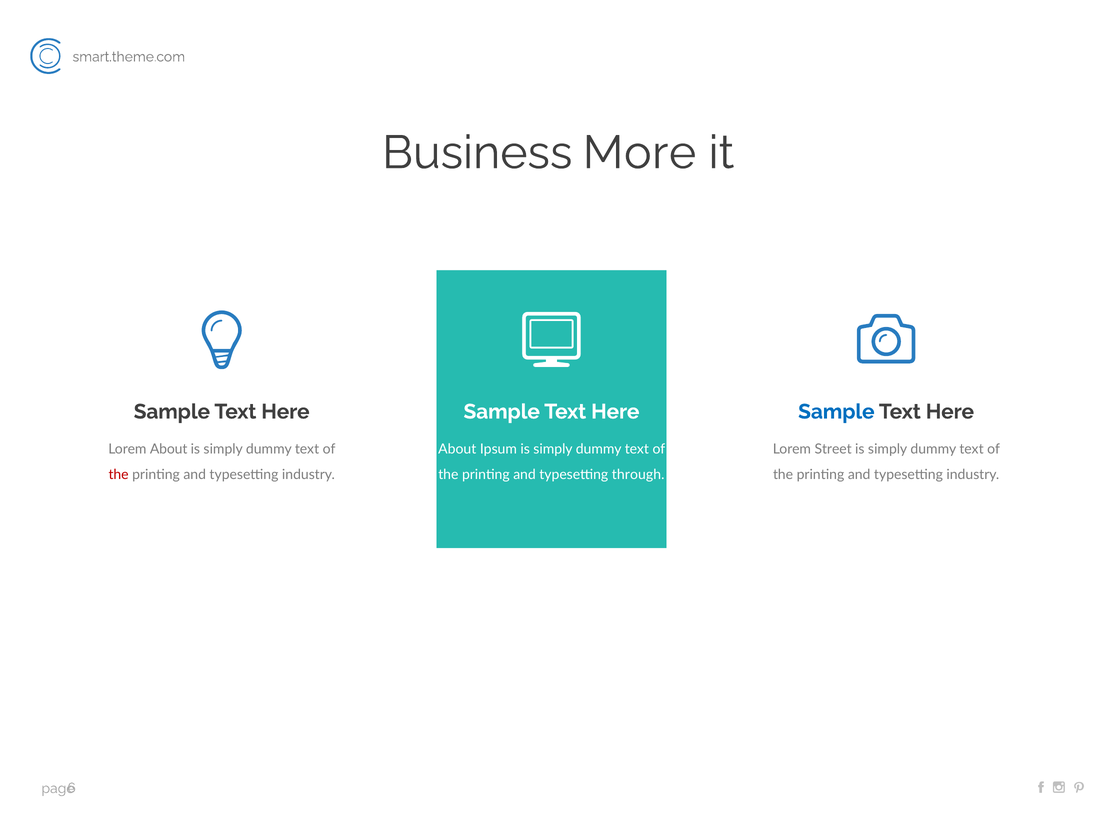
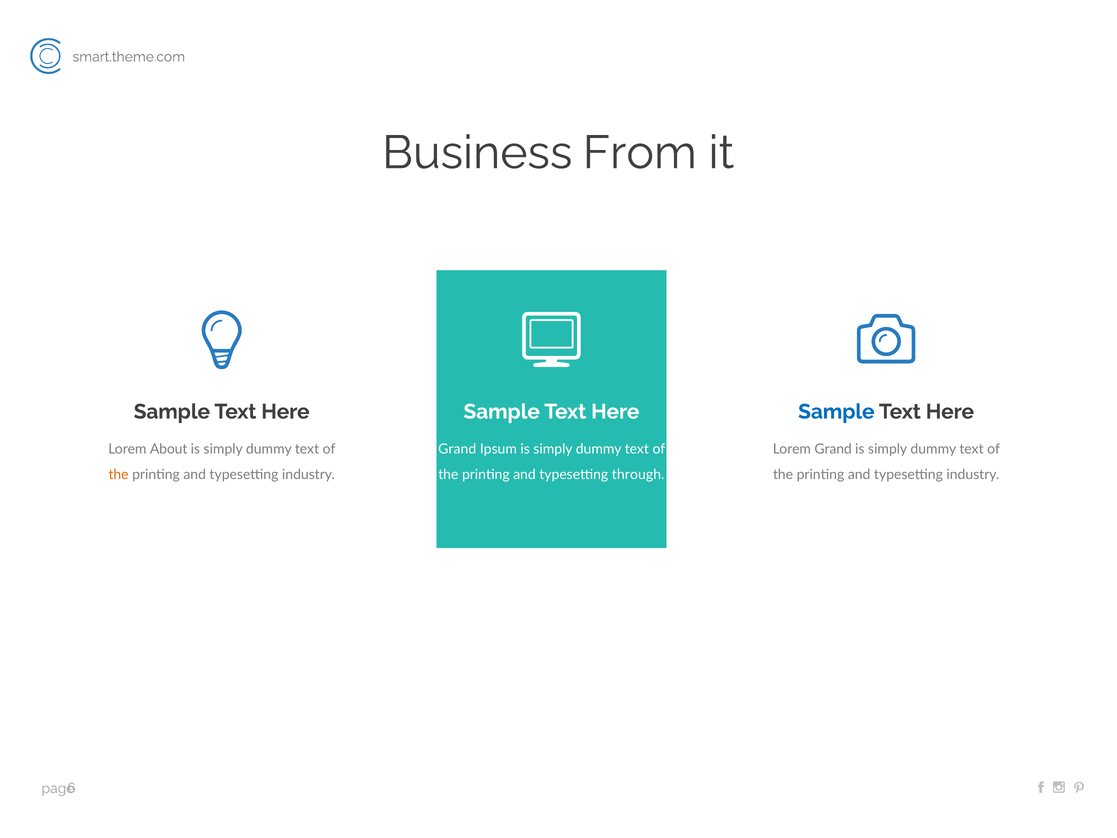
More: More -> From (640, 153)
About: About -> Grand (457, 449)
Lorem Street: Street -> Grand (833, 449)
the colour: red -> orange (119, 474)
